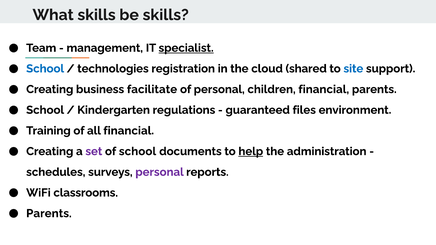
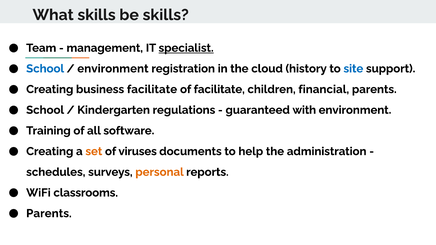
technologies: technologies -> environment (113, 69)
shared: shared -> history (306, 69)
of personal: personal -> facilitate (219, 89)
files: files -> with (304, 110)
all financial: financial -> software (129, 131)
set colour: purple -> orange (94, 152)
of school: school -> viruses (138, 152)
help underline: present -> none (251, 152)
personal colour: purple -> orange (160, 172)
